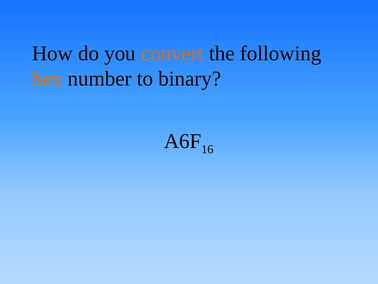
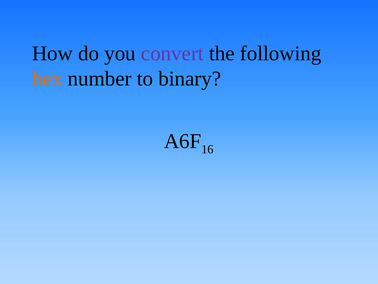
convert colour: orange -> purple (172, 53)
